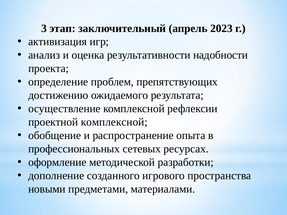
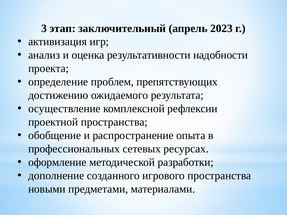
проектной комплексной: комплексной -> пространства (114, 122)
